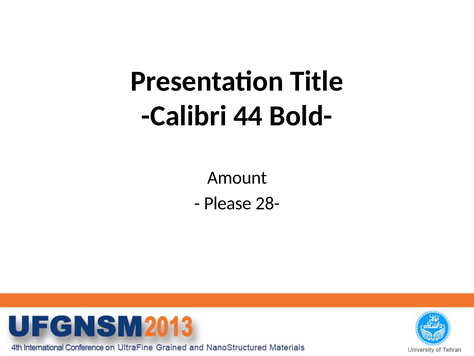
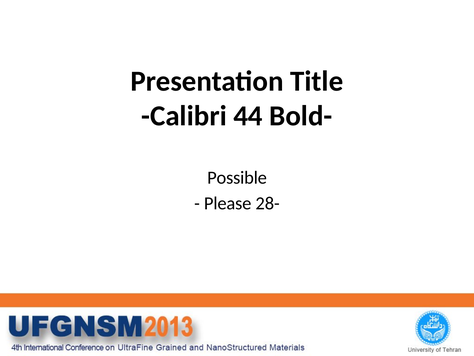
Amount: Amount -> Possible (237, 178)
